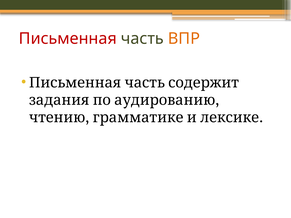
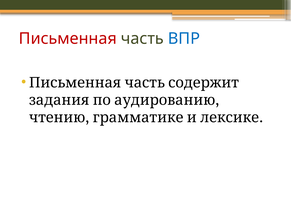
ВПР colour: orange -> blue (184, 39)
